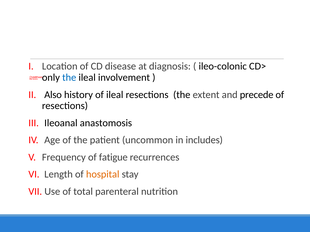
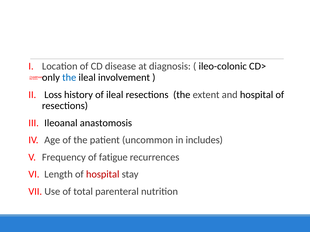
Also: Also -> Loss (53, 95)
and precede: precede -> hospital (257, 95)
hospital colour: orange -> red (103, 175)
